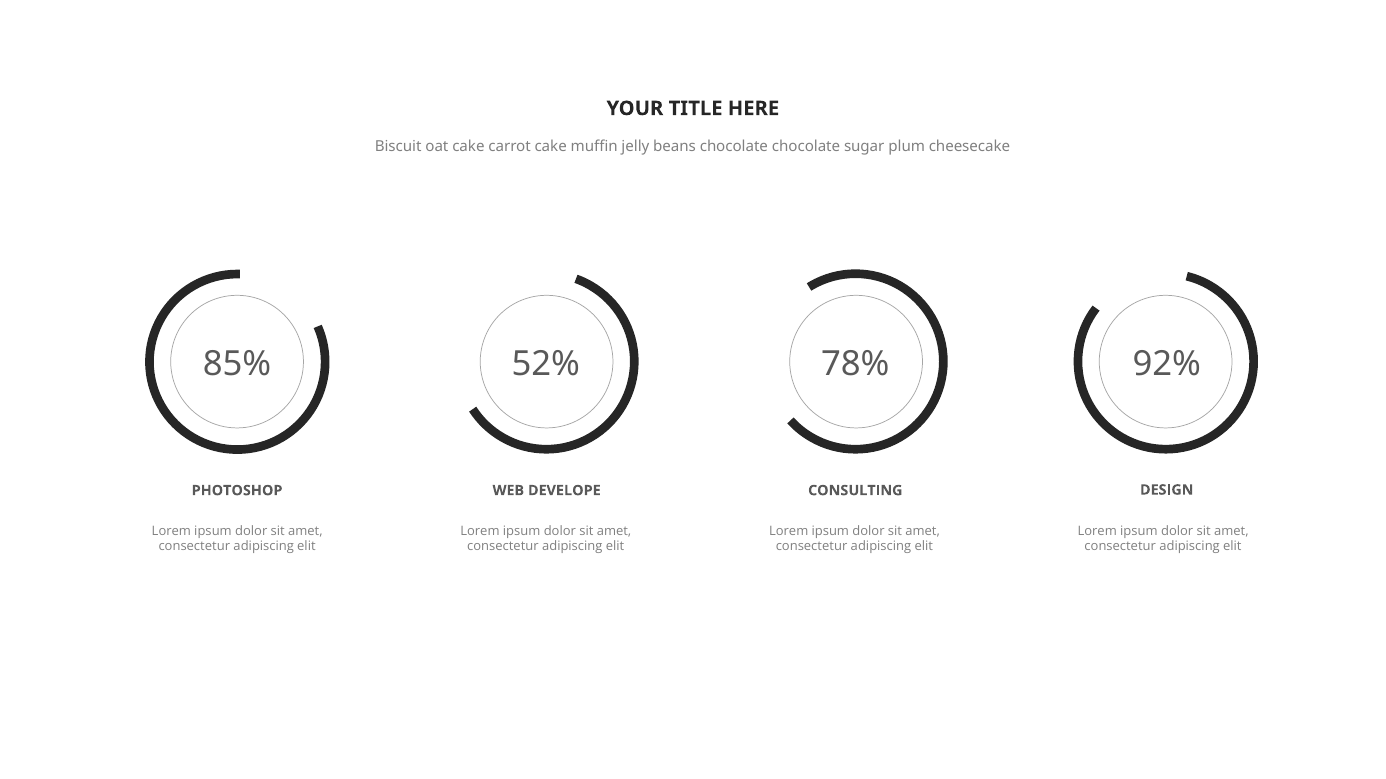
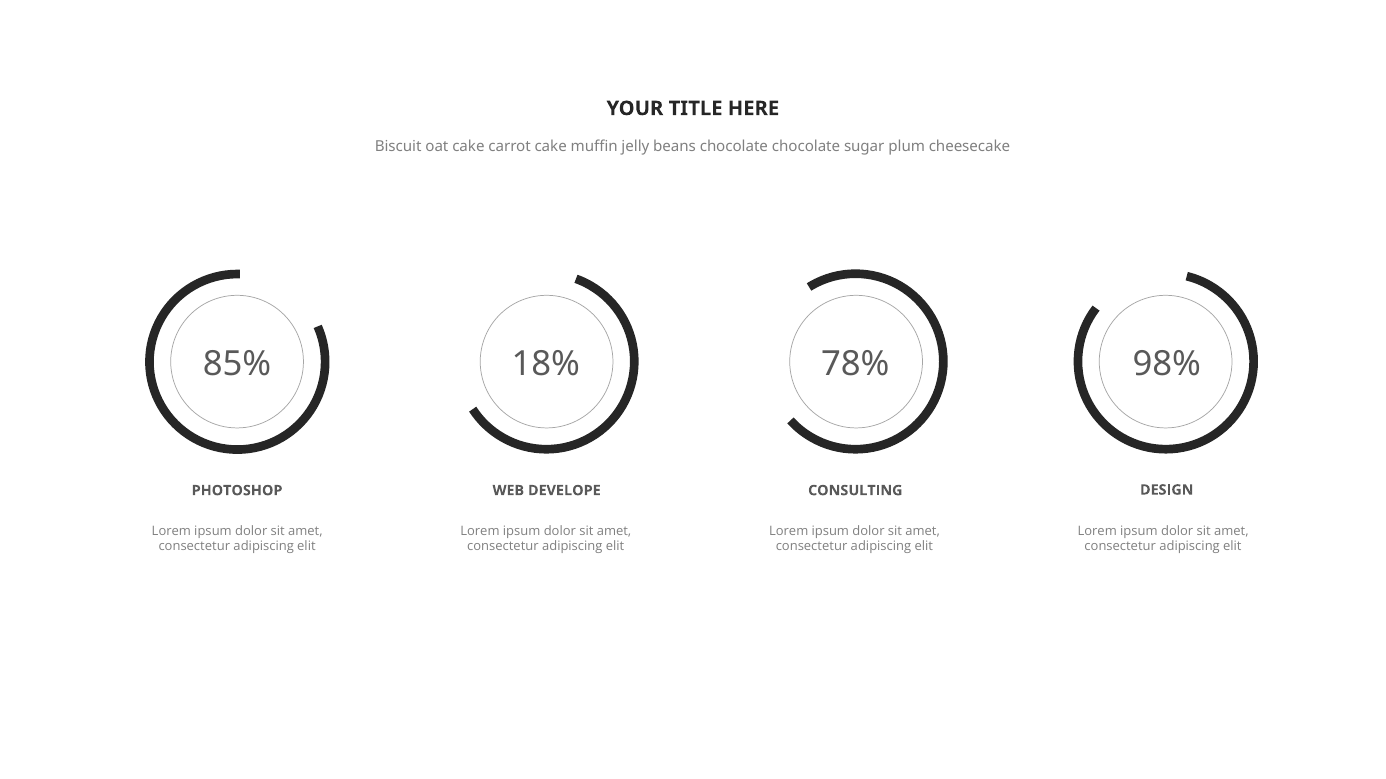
52%: 52% -> 18% (546, 364)
92%: 92% -> 98% (1167, 364)
